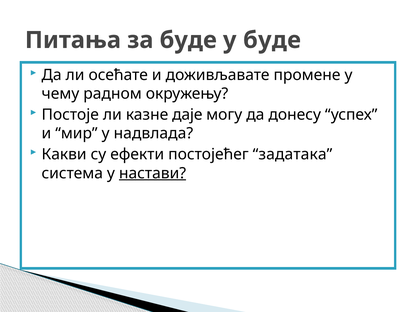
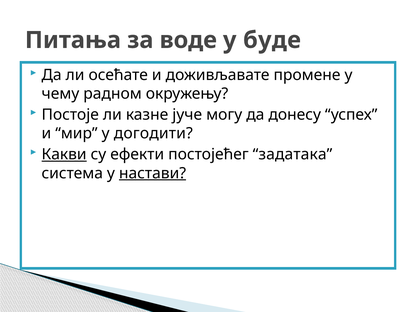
за буде: буде -> воде (188, 40)
даје: даје -> јуче (187, 115)
надвлада: надвлада -> догодити (153, 133)
Какви underline: none -> present (64, 155)
